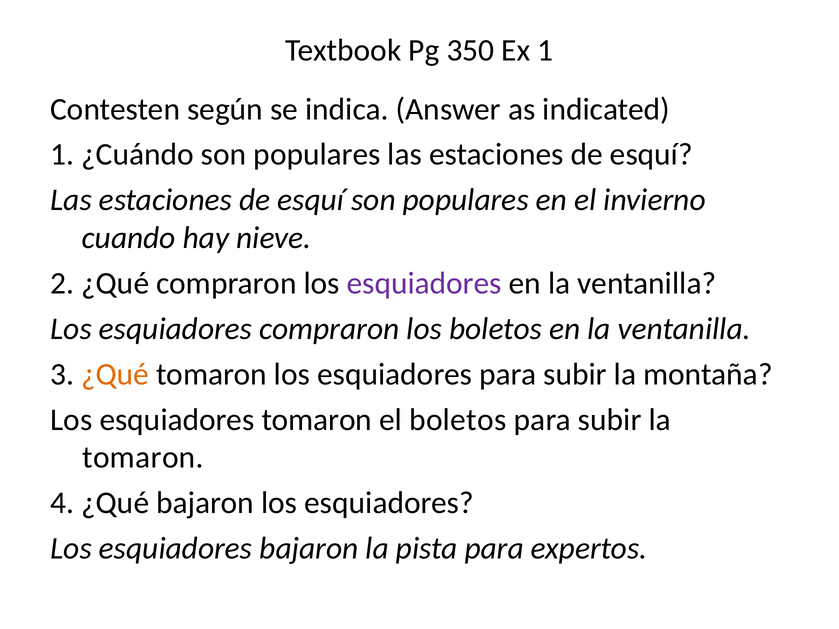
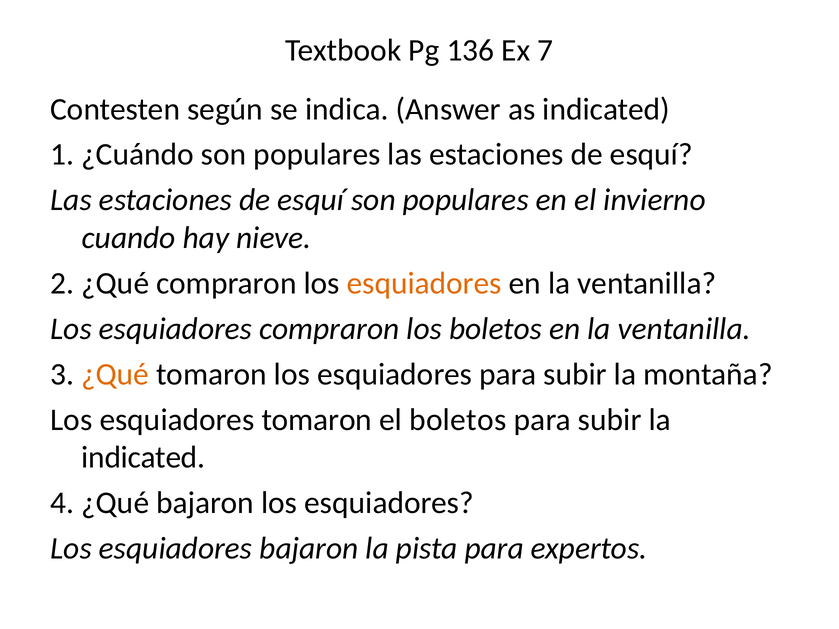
350: 350 -> 136 (470, 50)
Ex 1: 1 -> 7 (545, 50)
esquiadores colour: purple -> orange (424, 283)
tomaron: tomaron -> indicated (143, 458)
